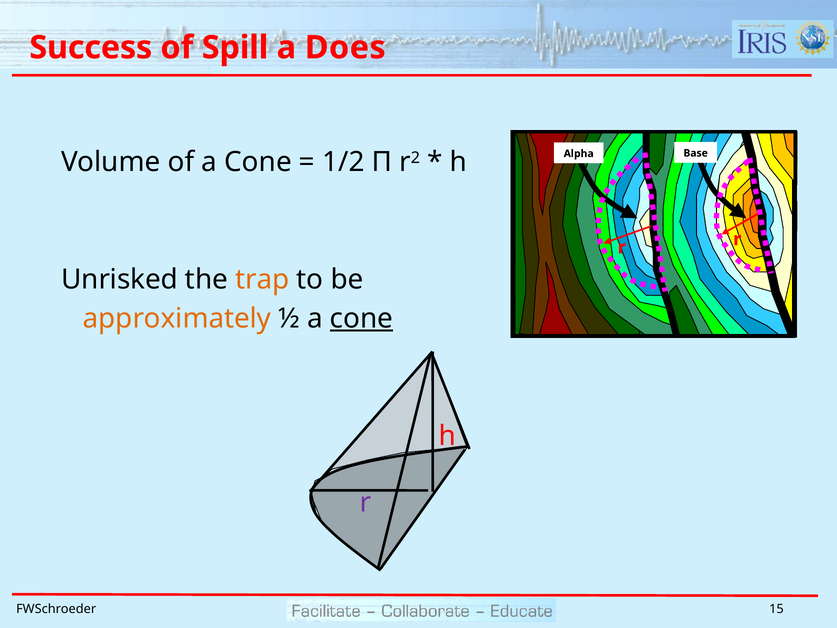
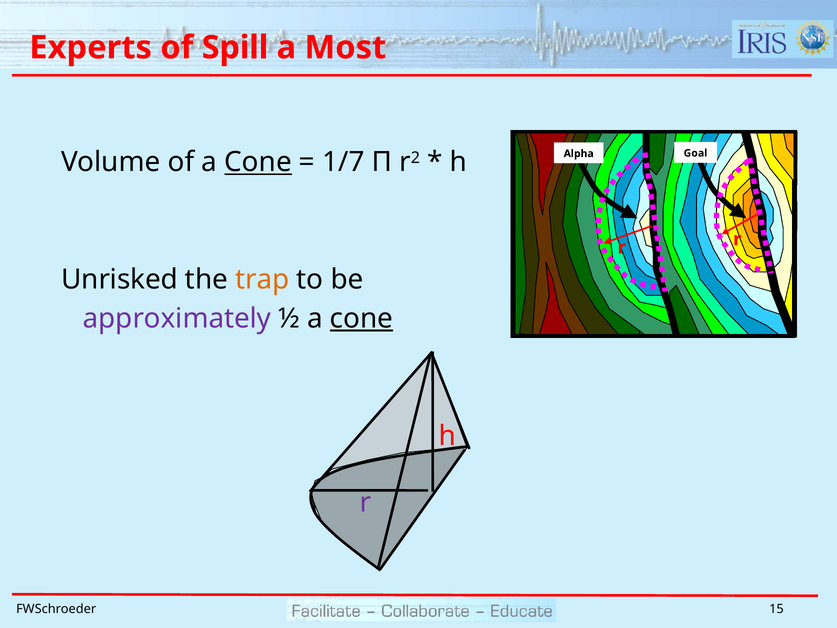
Success: Success -> Experts (91, 48)
Does: Does -> Most (345, 48)
Base: Base -> Goal (696, 153)
Cone underline: none -> present (258, 162)
1/2: 1/2 -> 1/7 (343, 162)
approximately colour: orange -> purple (177, 318)
